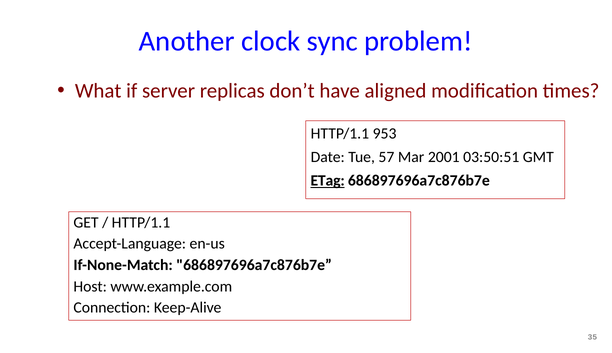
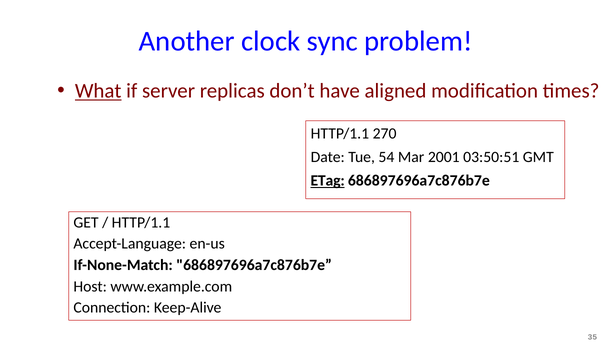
What underline: none -> present (98, 91)
953: 953 -> 270 (385, 133)
57: 57 -> 54 (386, 157)
